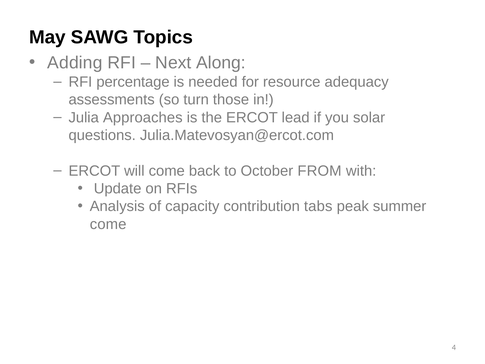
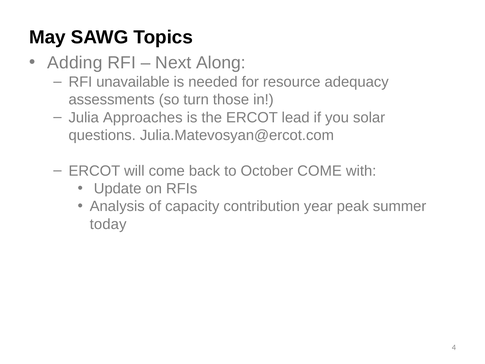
percentage: percentage -> unavailable (133, 82)
October FROM: FROM -> COME (320, 171)
tabs: tabs -> year (318, 206)
come: come -> today (108, 224)
